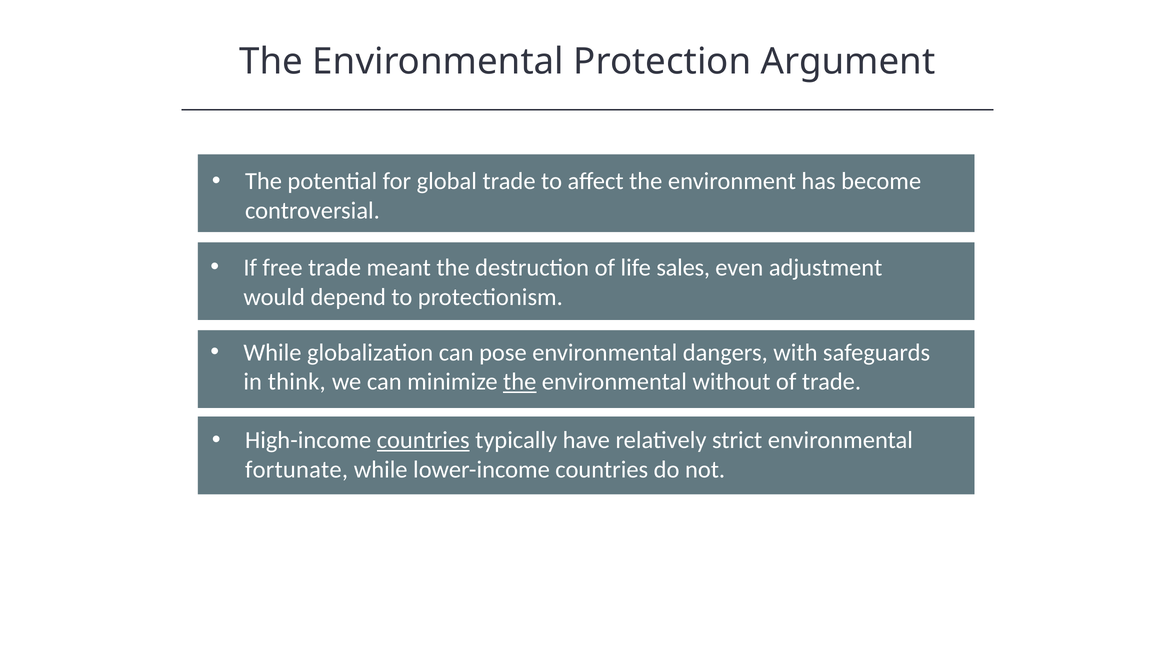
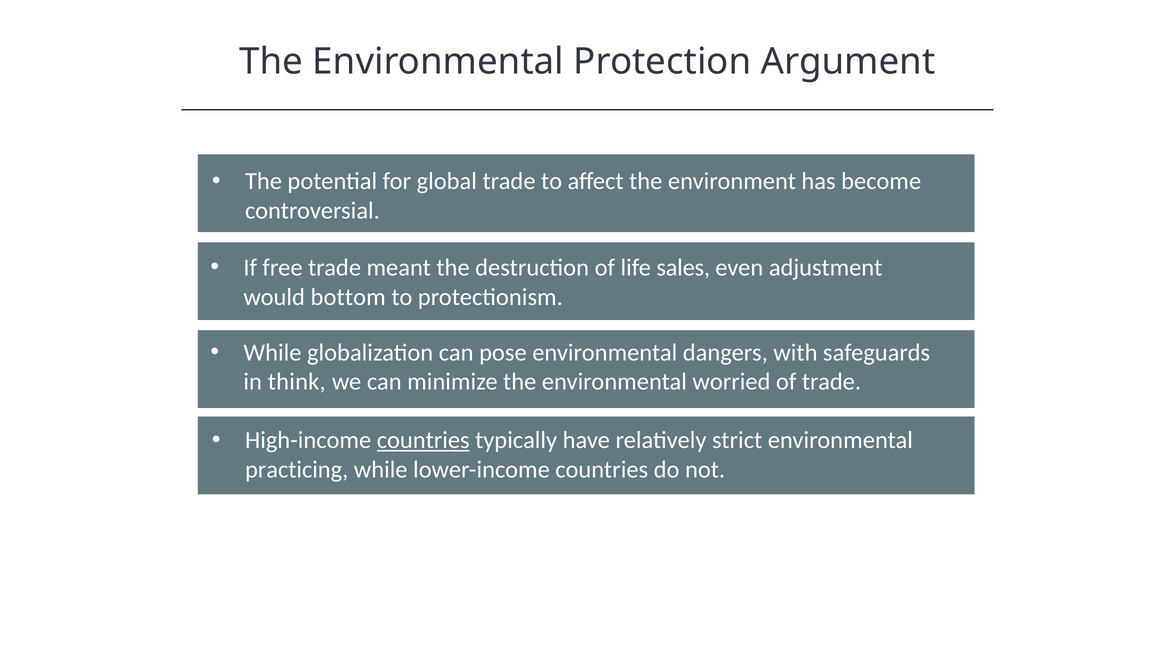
depend: depend -> bottom (348, 297)
the underline: present -> none (520, 382)
without: without -> worried (731, 382)
fortunate: fortunate -> practicing (297, 470)
